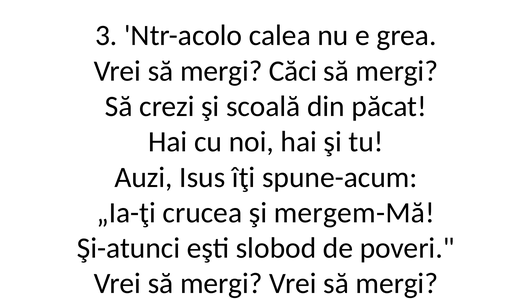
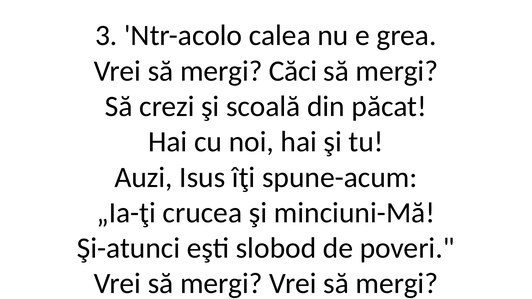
mergem-Mă: mergem-Mă -> minciuni-Mă (354, 213)
